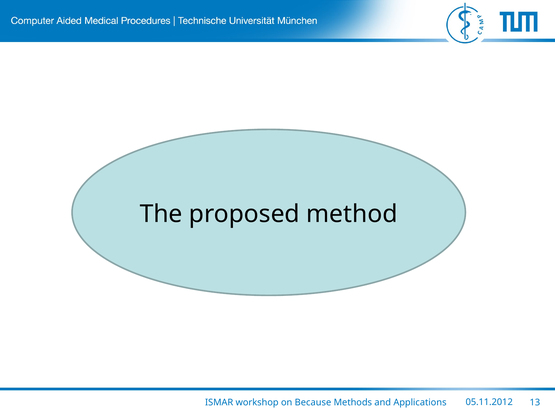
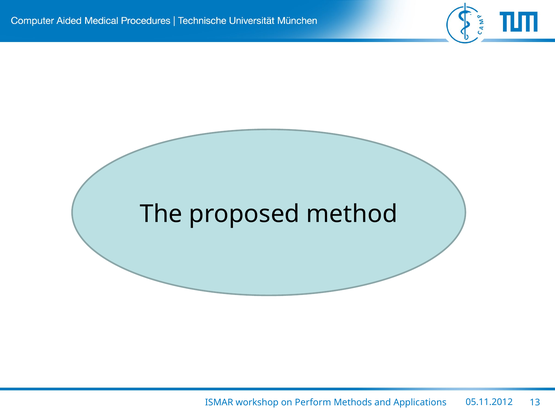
Because: Because -> Perform (313, 403)
